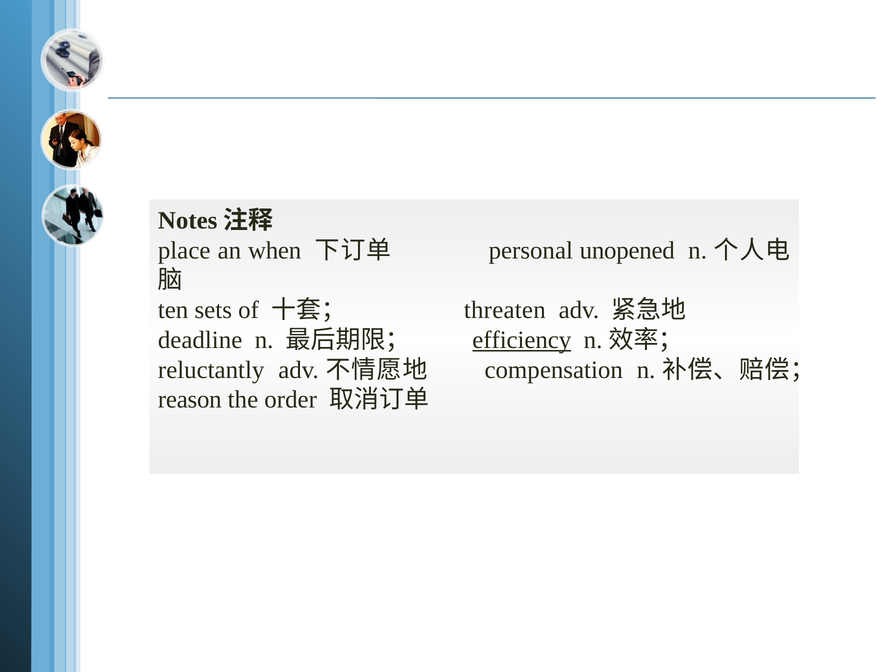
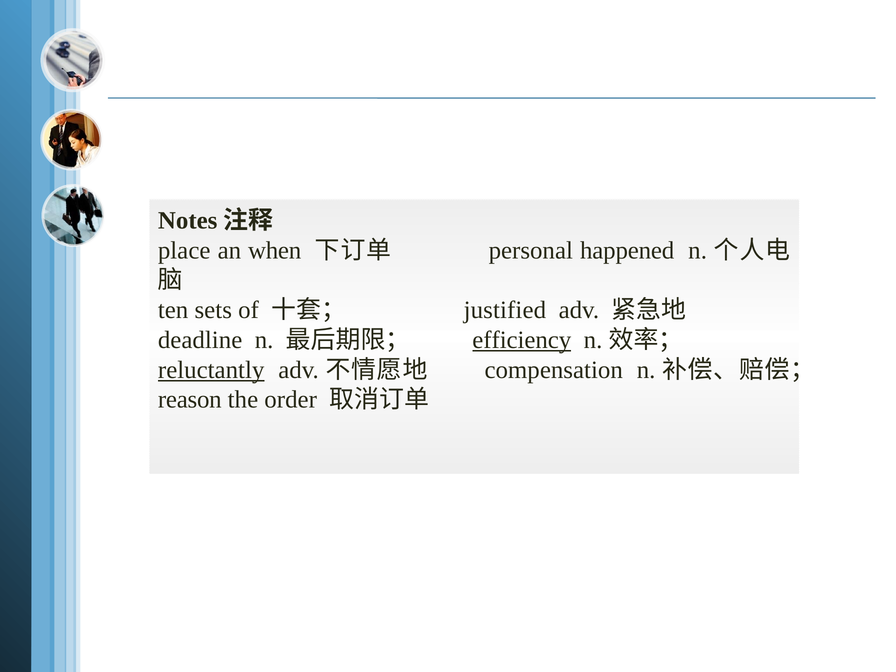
unopened: unopened -> happened (627, 250)
threaten: threaten -> justified (505, 310)
reluctantly underline: none -> present (211, 370)
